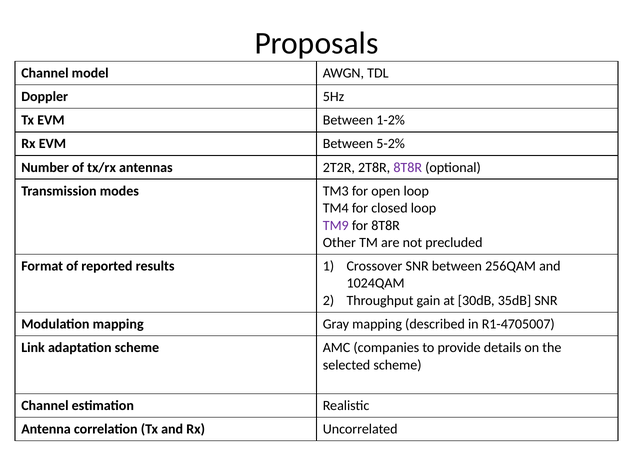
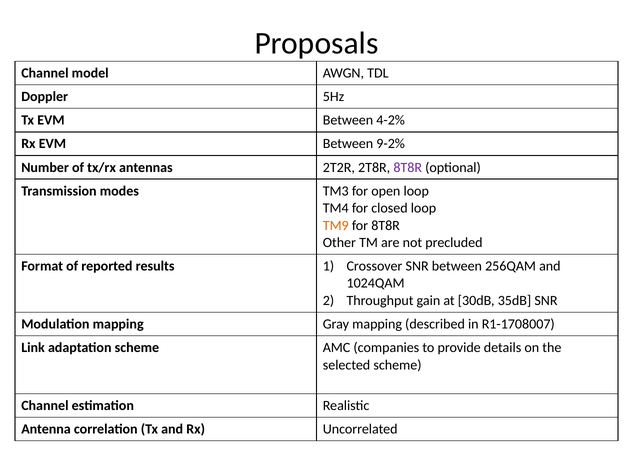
1-2%: 1-2% -> 4-2% (391, 120)
5-2%: 5-2% -> 9-2% (391, 144)
TM9 colour: purple -> orange (336, 225)
R1-4705007: R1-4705007 -> R1-1708007 (518, 324)
